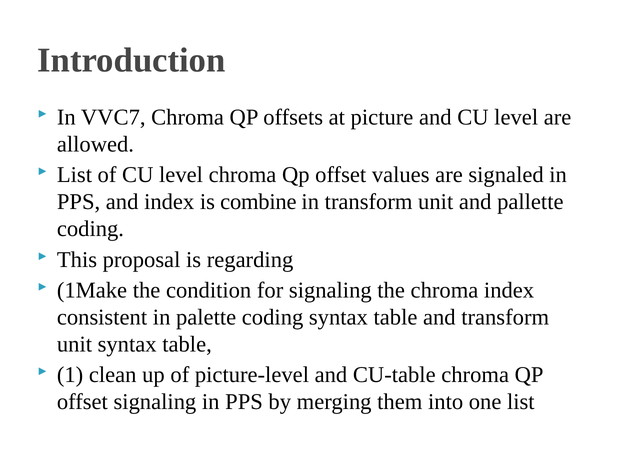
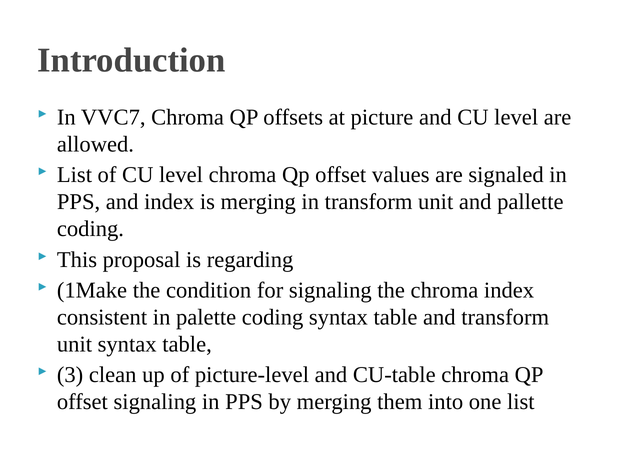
is combine: combine -> merging (258, 202)
1: 1 -> 3 (70, 375)
